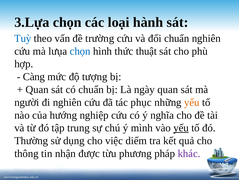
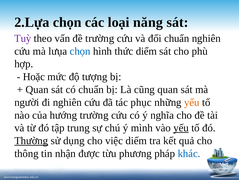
3.Lựa: 3.Lựa -> 2.Lựa (32, 22)
hành: hành -> năng (148, 22)
Tuỳ colour: blue -> purple (23, 38)
thuật: thuật -> diểm (146, 51)
Càng: Càng -> Hoặc (34, 76)
ngày: ngày -> cũng (144, 89)
hướng nghiệp: nghiệp -> trường (94, 115)
Thường underline: none -> present (31, 140)
khác colour: purple -> blue (189, 153)
